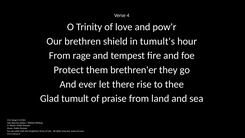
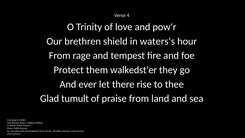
tumult's: tumult's -> waters's (157, 41)
brethren'er: brethren'er -> walkedst'er (134, 70)
